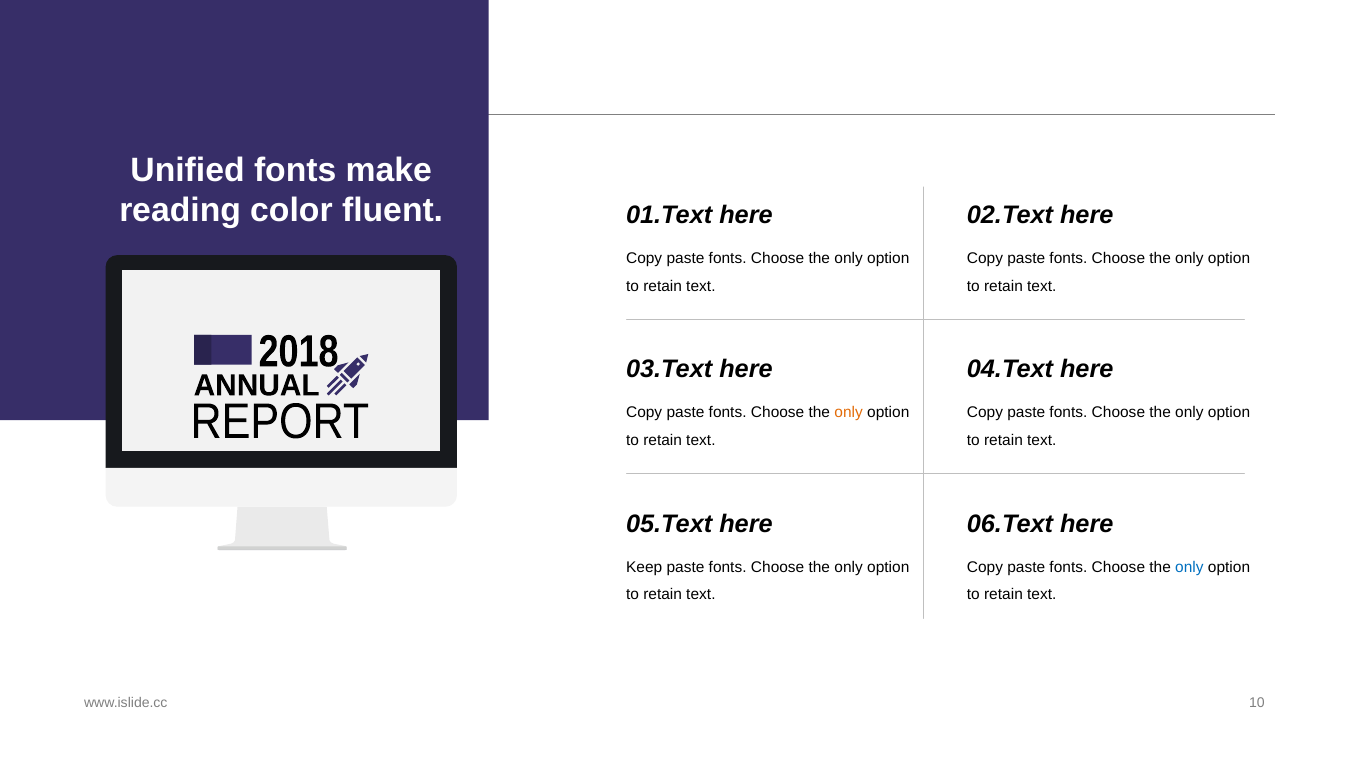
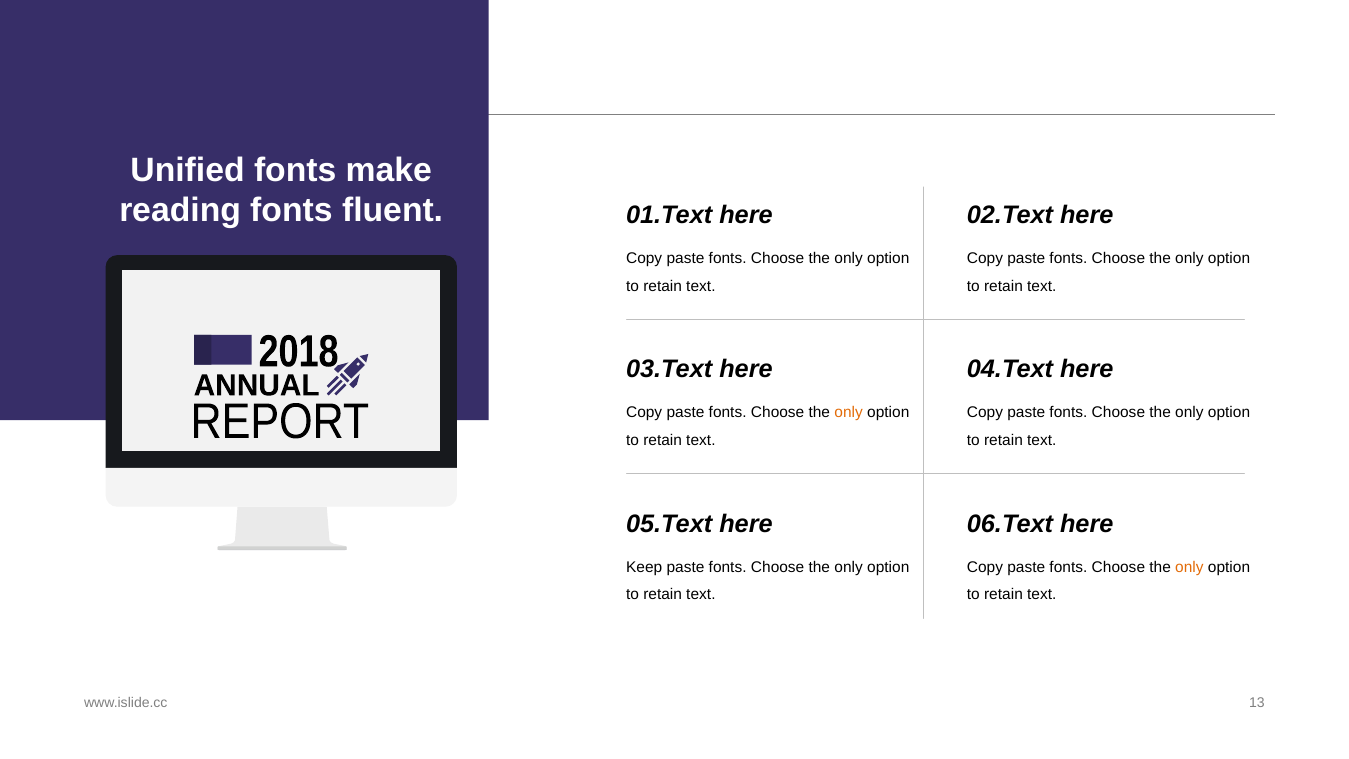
reading color: color -> fonts (291, 210)
only colour: blue -> orange (1189, 567)
10: 10 -> 13 (1257, 703)
